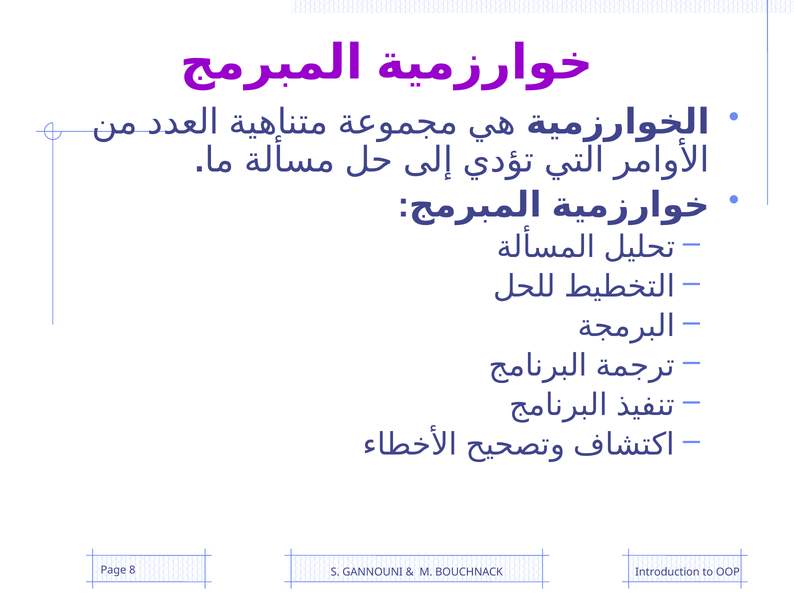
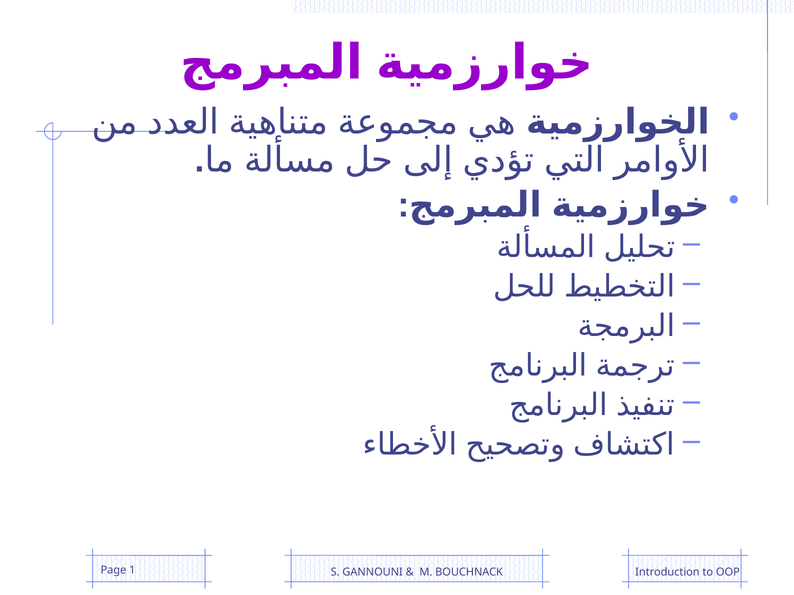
8: 8 -> 1 (132, 571)
